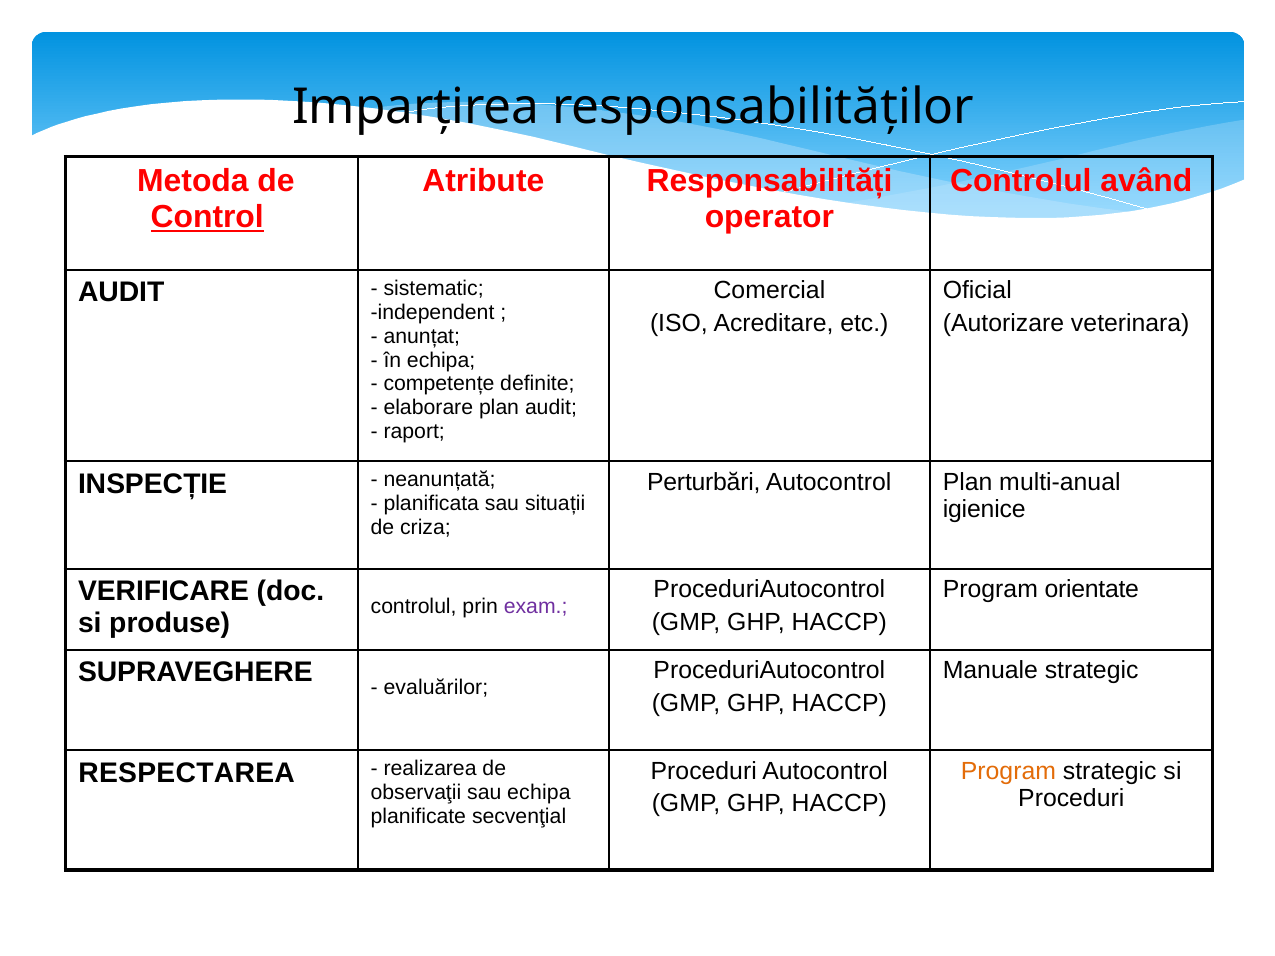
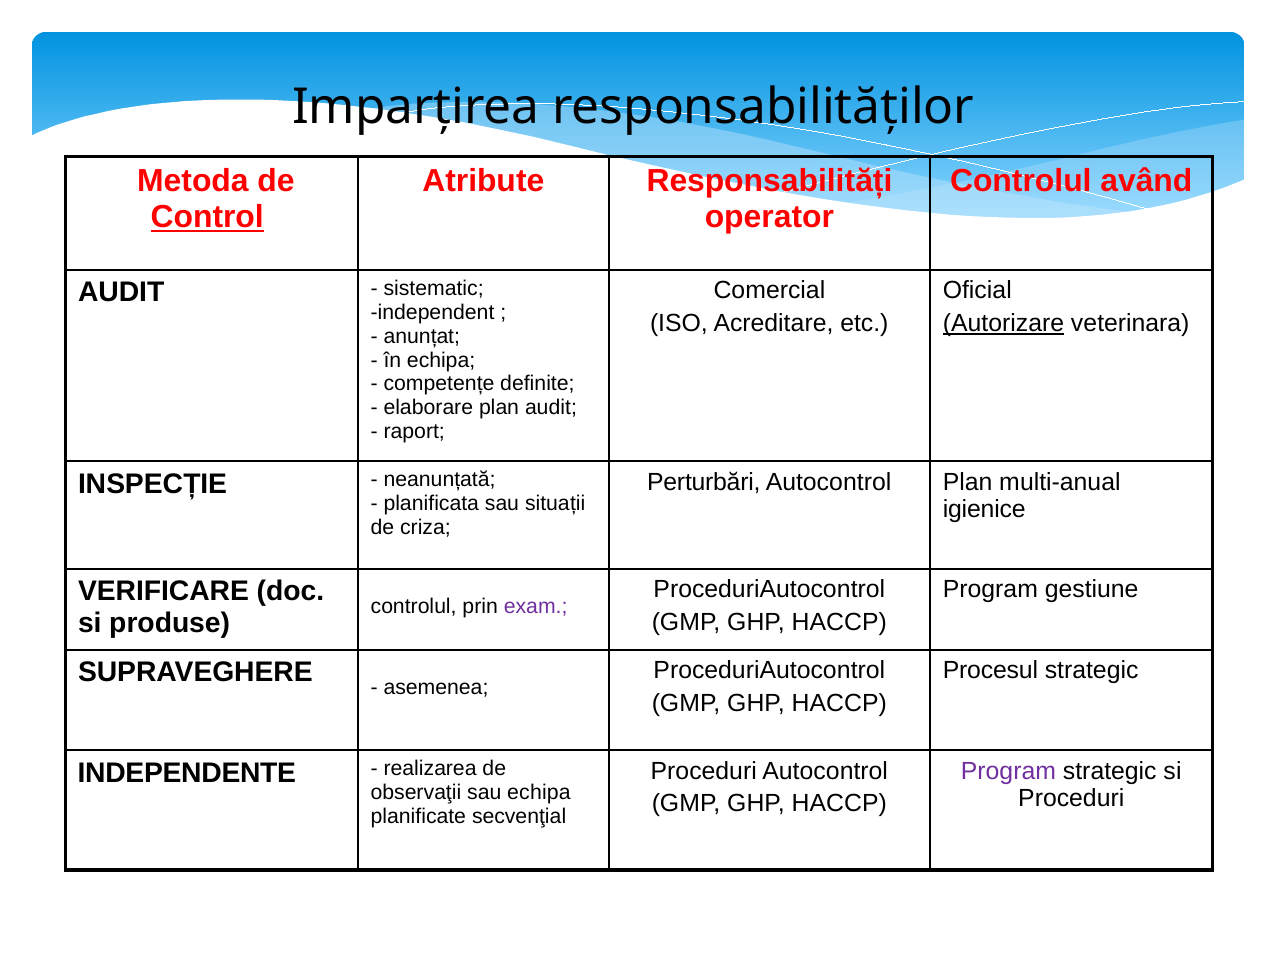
Autorizare underline: none -> present (1003, 324)
orientate: orientate -> gestiune (1092, 590)
Manuale: Manuale -> Procesul (990, 671)
evaluărilor: evaluărilor -> asemenea (436, 688)
Program colour: orange -> purple (1008, 771)
RESPECTAREA: RESPECTAREA -> INDEPENDENTE (187, 773)
